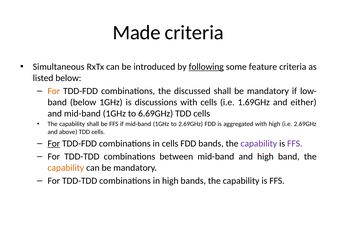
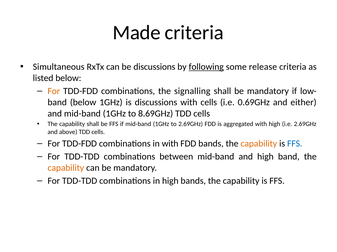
be introduced: introduced -> discussions (154, 67)
feature: feature -> release (263, 67)
discussed: discussed -> signalling (192, 91)
1.69GHz: 1.69GHz -> 0.69GHz (254, 103)
6.69GHz: 6.69GHz -> 8.69GHz (156, 114)
For underline: present -> none (54, 144)
in cells: cells -> with (170, 144)
capability colour: purple -> orange (259, 144)
FFS colour: purple -> blue (295, 144)
